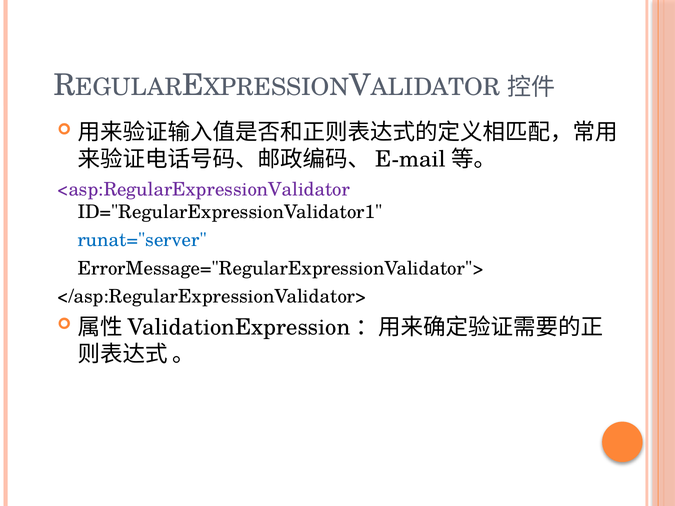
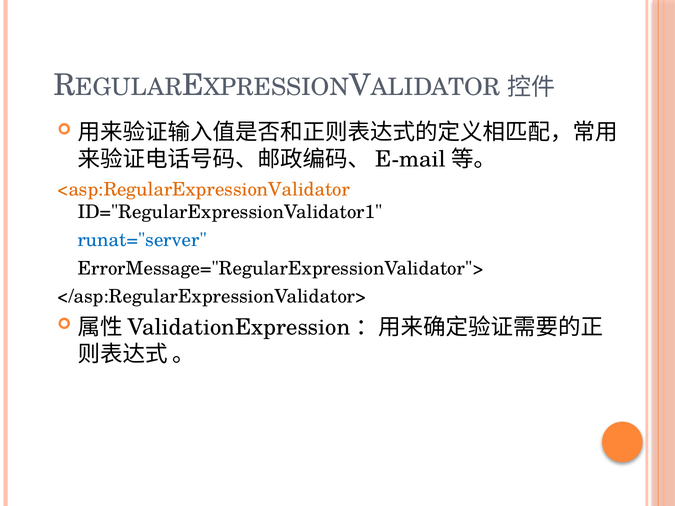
<asp:RegularExpressionValidator colour: purple -> orange (204, 190)
